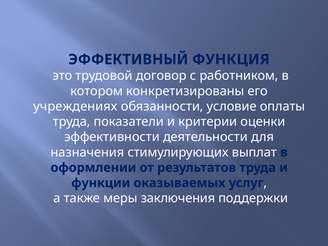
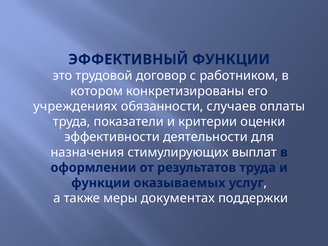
ЭФФЕКТИВНЫЙ ФУНКЦИЯ: ФУНКЦИЯ -> ФУНКЦИИ (231, 59)
условие: условие -> случаев (232, 106)
заключения: заключения -> документах (178, 198)
